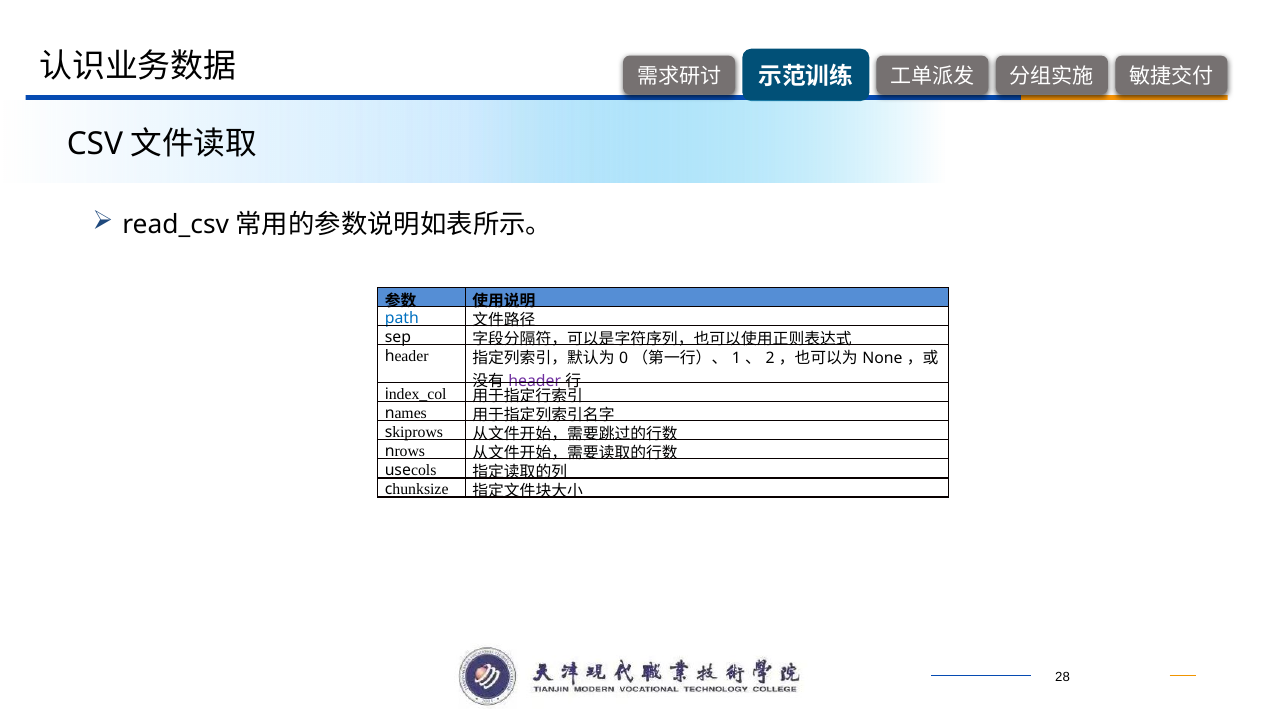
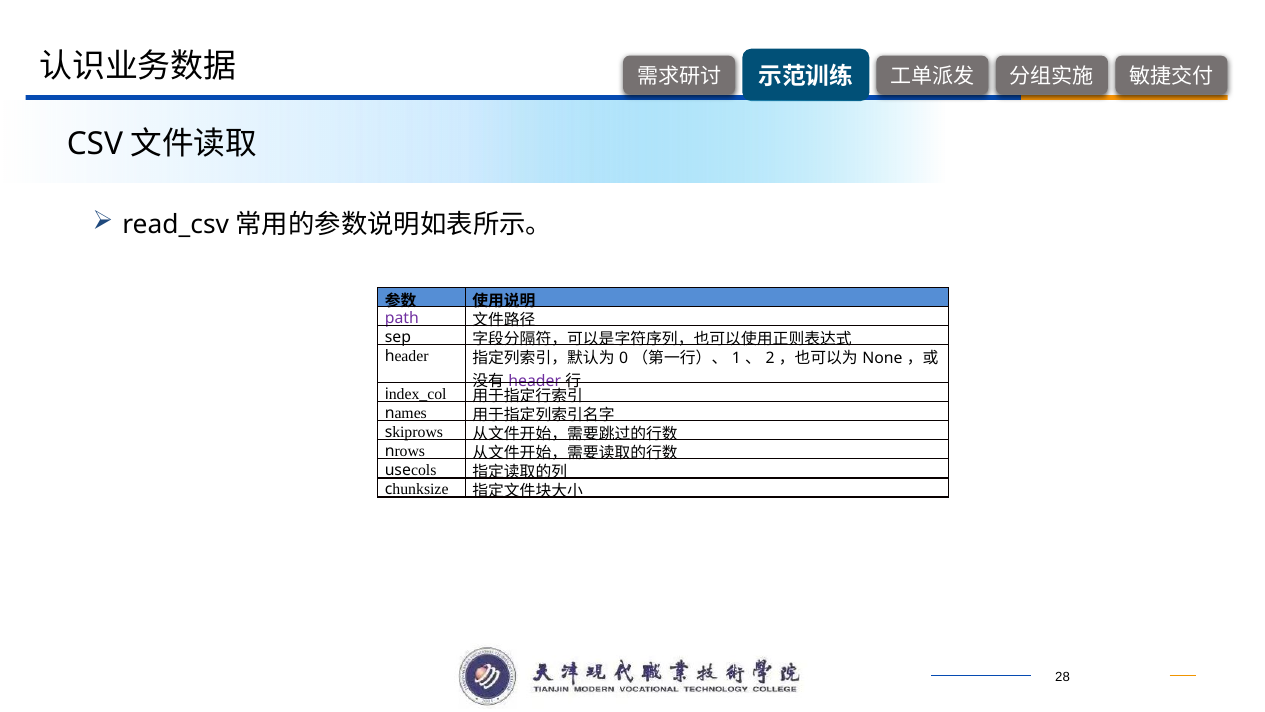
path colour: blue -> purple (402, 318)
